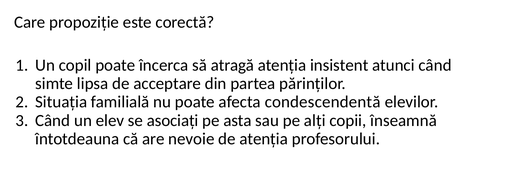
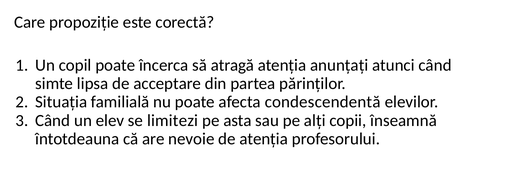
insistent: insistent -> anunțați (339, 65)
asociați: asociați -> limitezi (173, 120)
